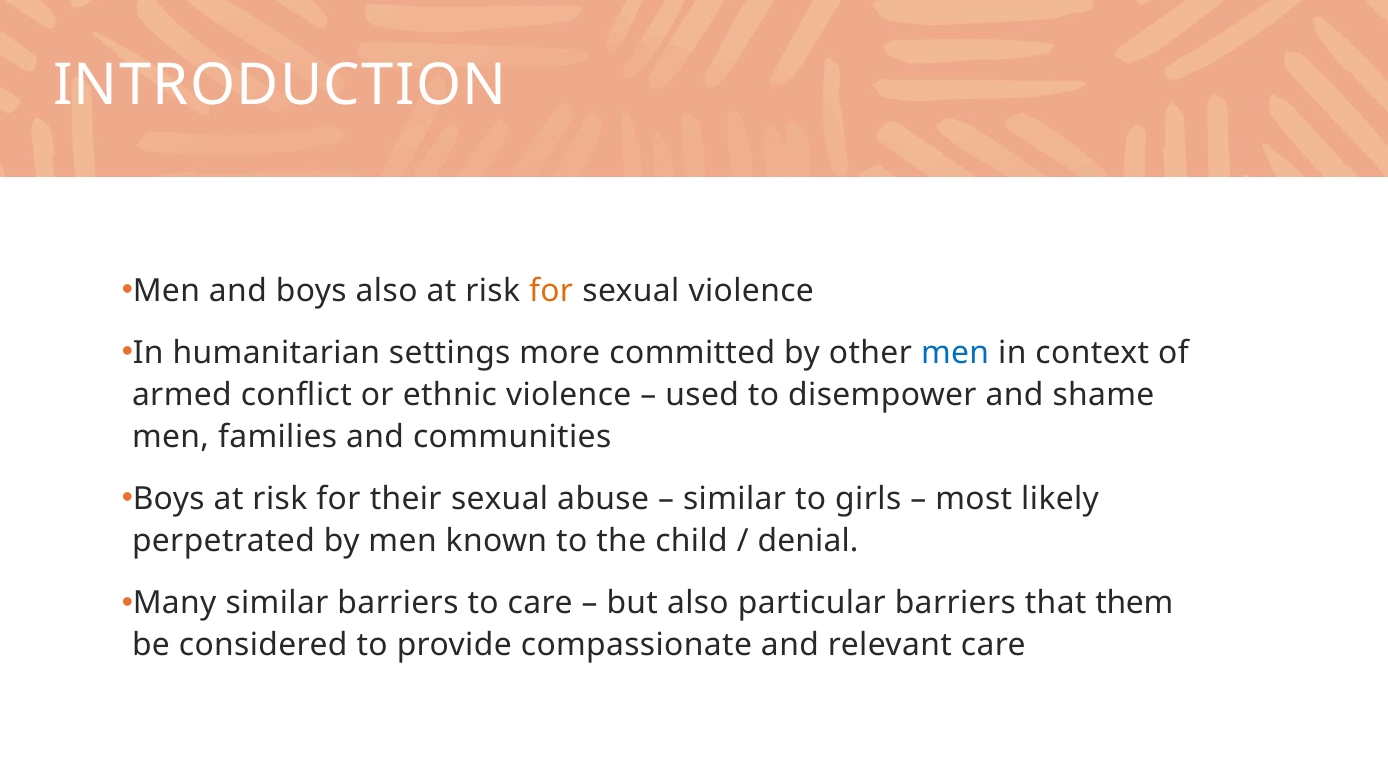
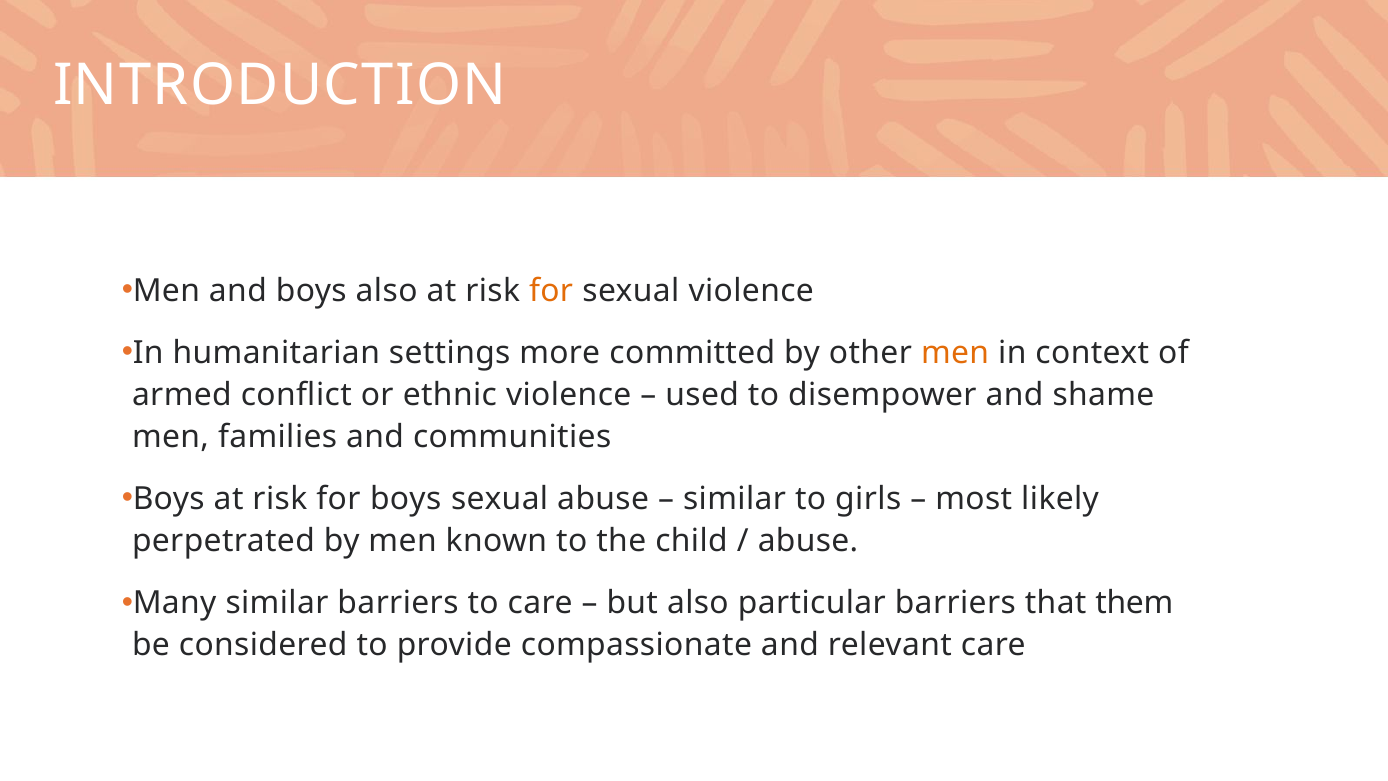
men colour: blue -> orange (955, 353)
for their: their -> boys (406, 499)
denial: denial -> abuse (808, 541)
